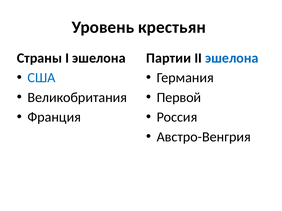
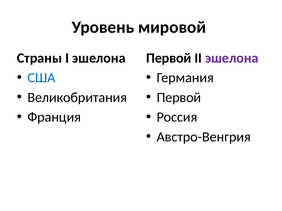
крестьян: крестьян -> мировой (172, 27)
Партии: Партии -> Первой (169, 58)
эшелона colour: blue -> purple (232, 58)
